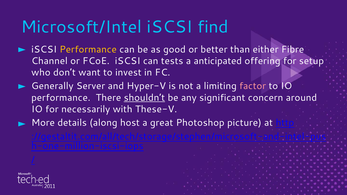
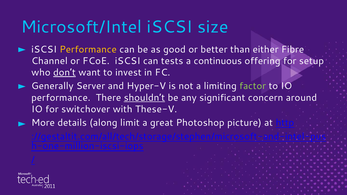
find: find -> size (213, 27)
anticipated: anticipated -> continuous (218, 61)
don’t underline: none -> present (64, 73)
factor colour: pink -> light green (253, 86)
necessarily: necessarily -> switchover (86, 109)
host: host -> limit (130, 123)
